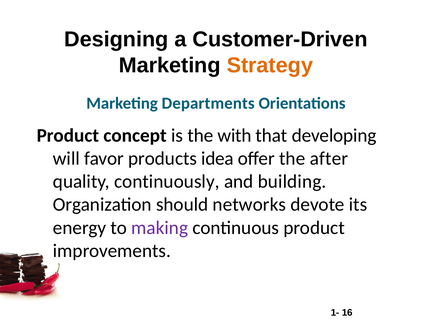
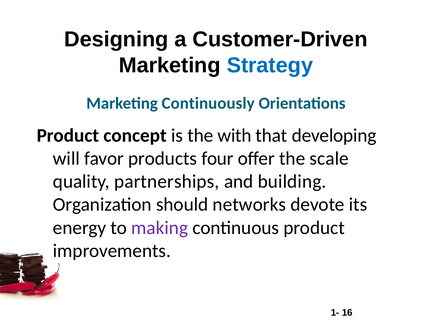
Strategy colour: orange -> blue (270, 65)
Departments: Departments -> Continuously (208, 103)
idea: idea -> four (217, 159)
after: after -> scale (329, 159)
continuously: continuously -> partnerships (167, 182)
